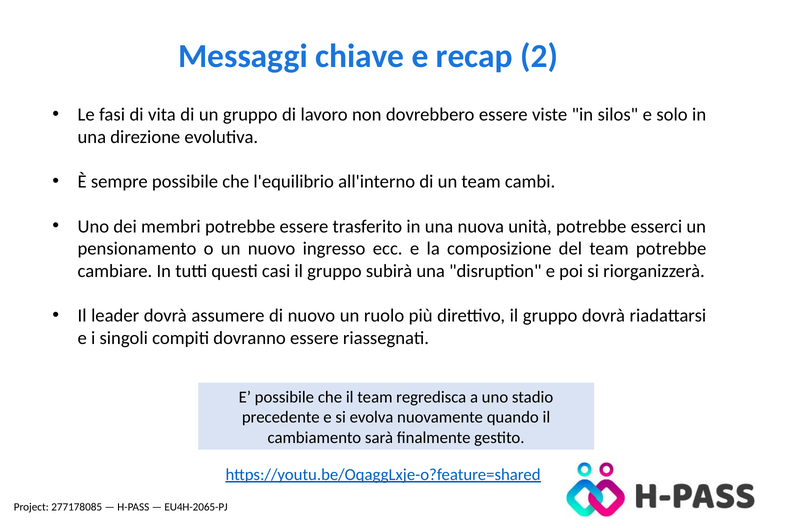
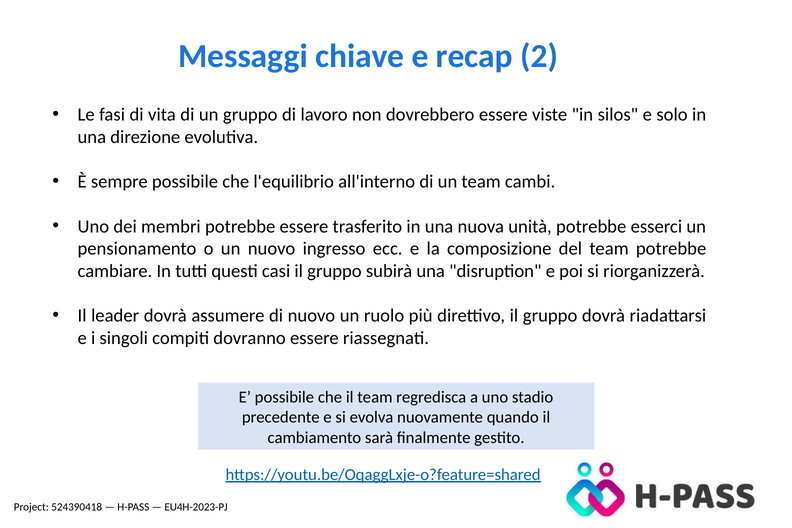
277178085: 277178085 -> 524390418 (77, 507)
EU4H-2065-PJ: EU4H-2065-PJ -> EU4H-2023-PJ (196, 507)
